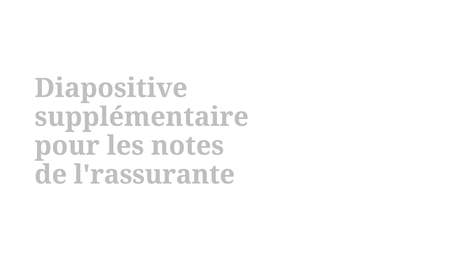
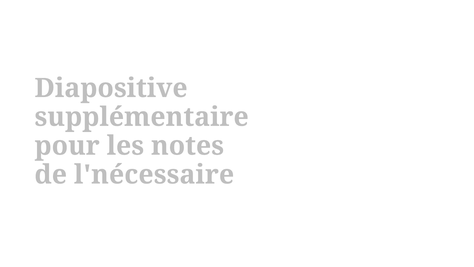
l'rassurante: l'rassurante -> l'nécessaire (154, 174)
